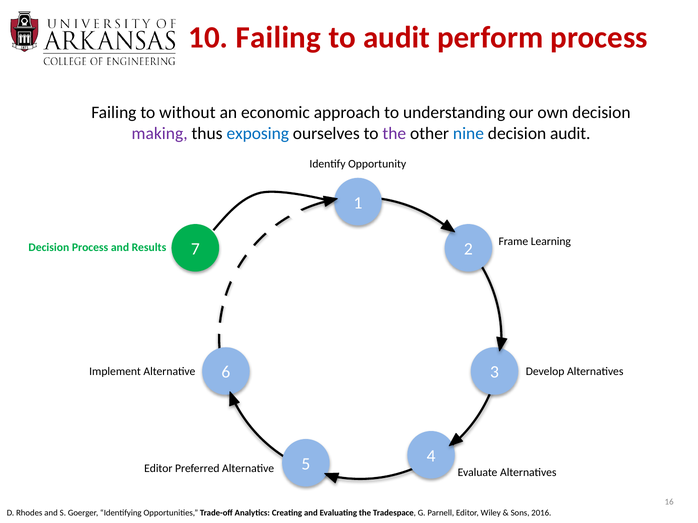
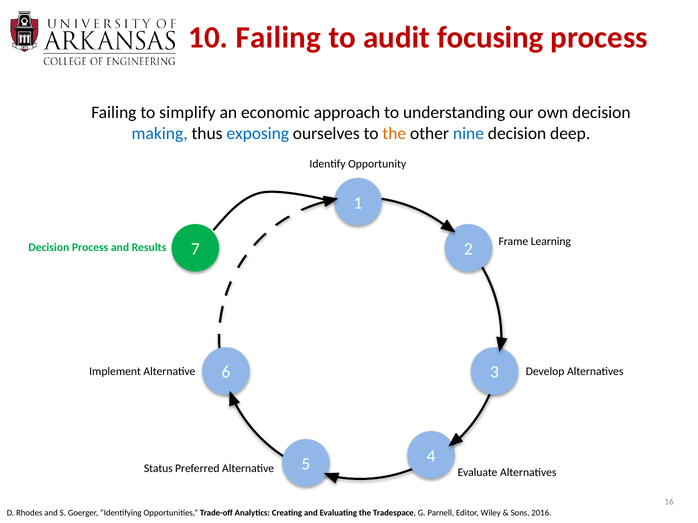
perform: perform -> focusing (490, 38)
without: without -> simplify (187, 113)
making colour: purple -> blue (160, 134)
the colour: purple -> orange (394, 134)
decision audit: audit -> deep (570, 134)
Editor: Editor -> Status (158, 469)
